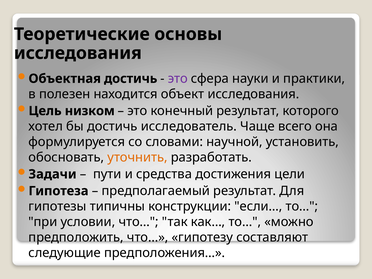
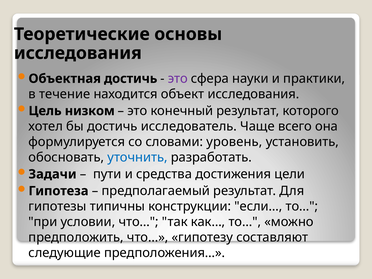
полезен: полезен -> течение (65, 94)
научной: научной -> уровень (234, 142)
уточнить colour: orange -> blue (137, 157)
